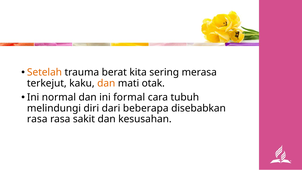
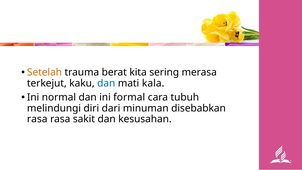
dan colour: orange -> blue (106, 83)
otak: otak -> kala (153, 83)
beberapa: beberapa -> minuman (146, 108)
